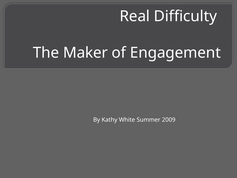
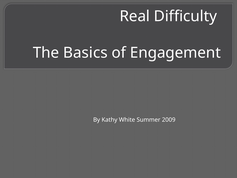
Maker: Maker -> Basics (85, 53)
